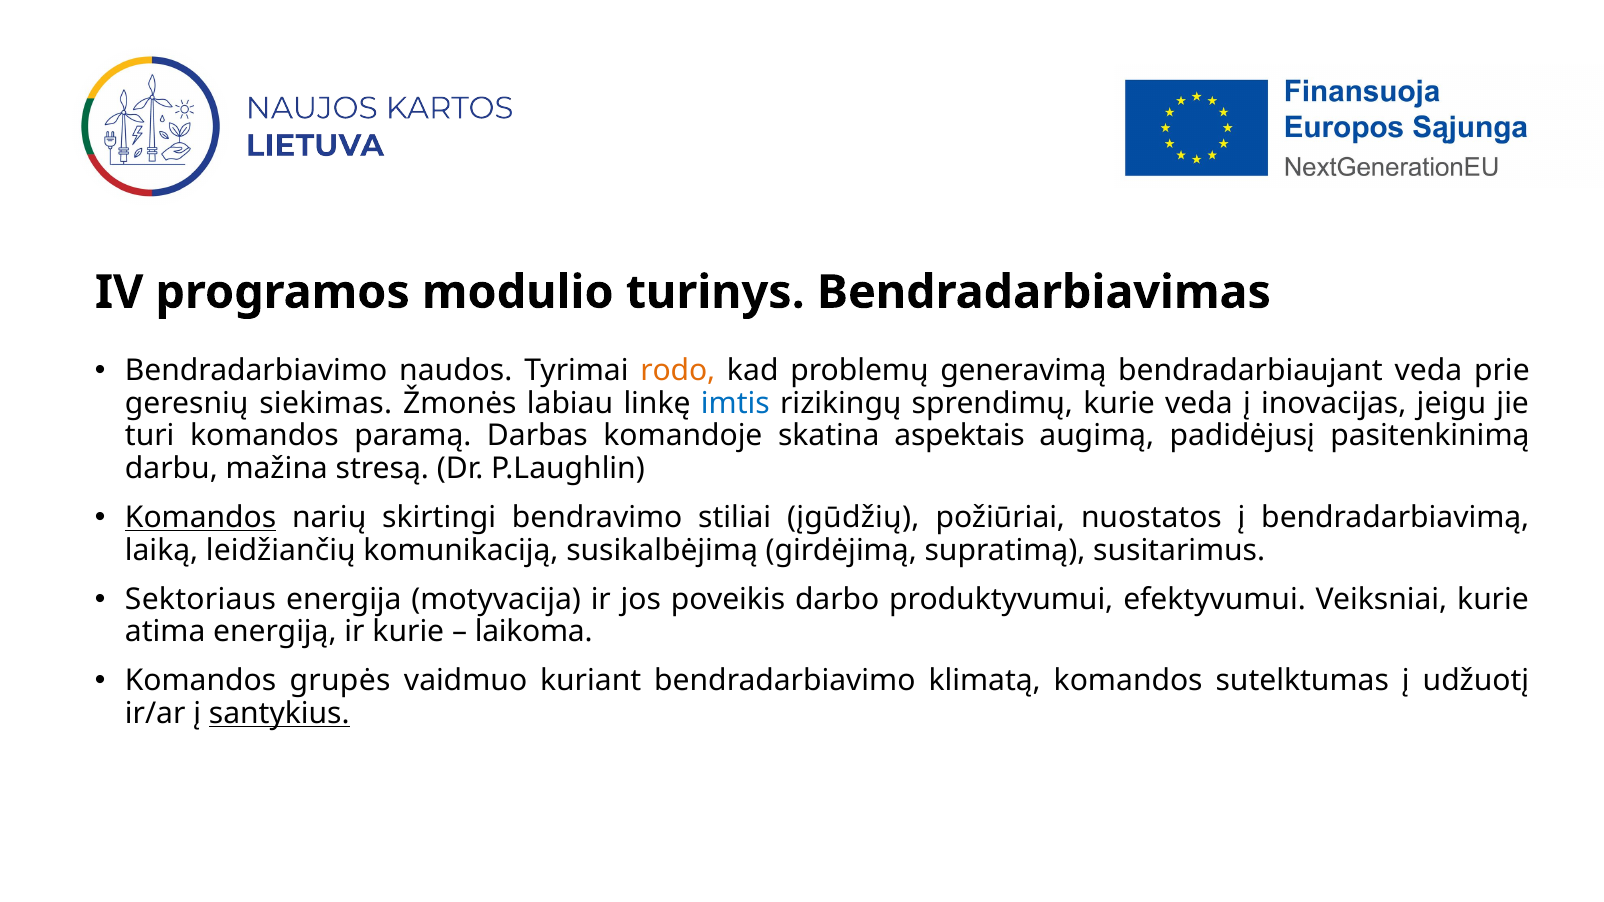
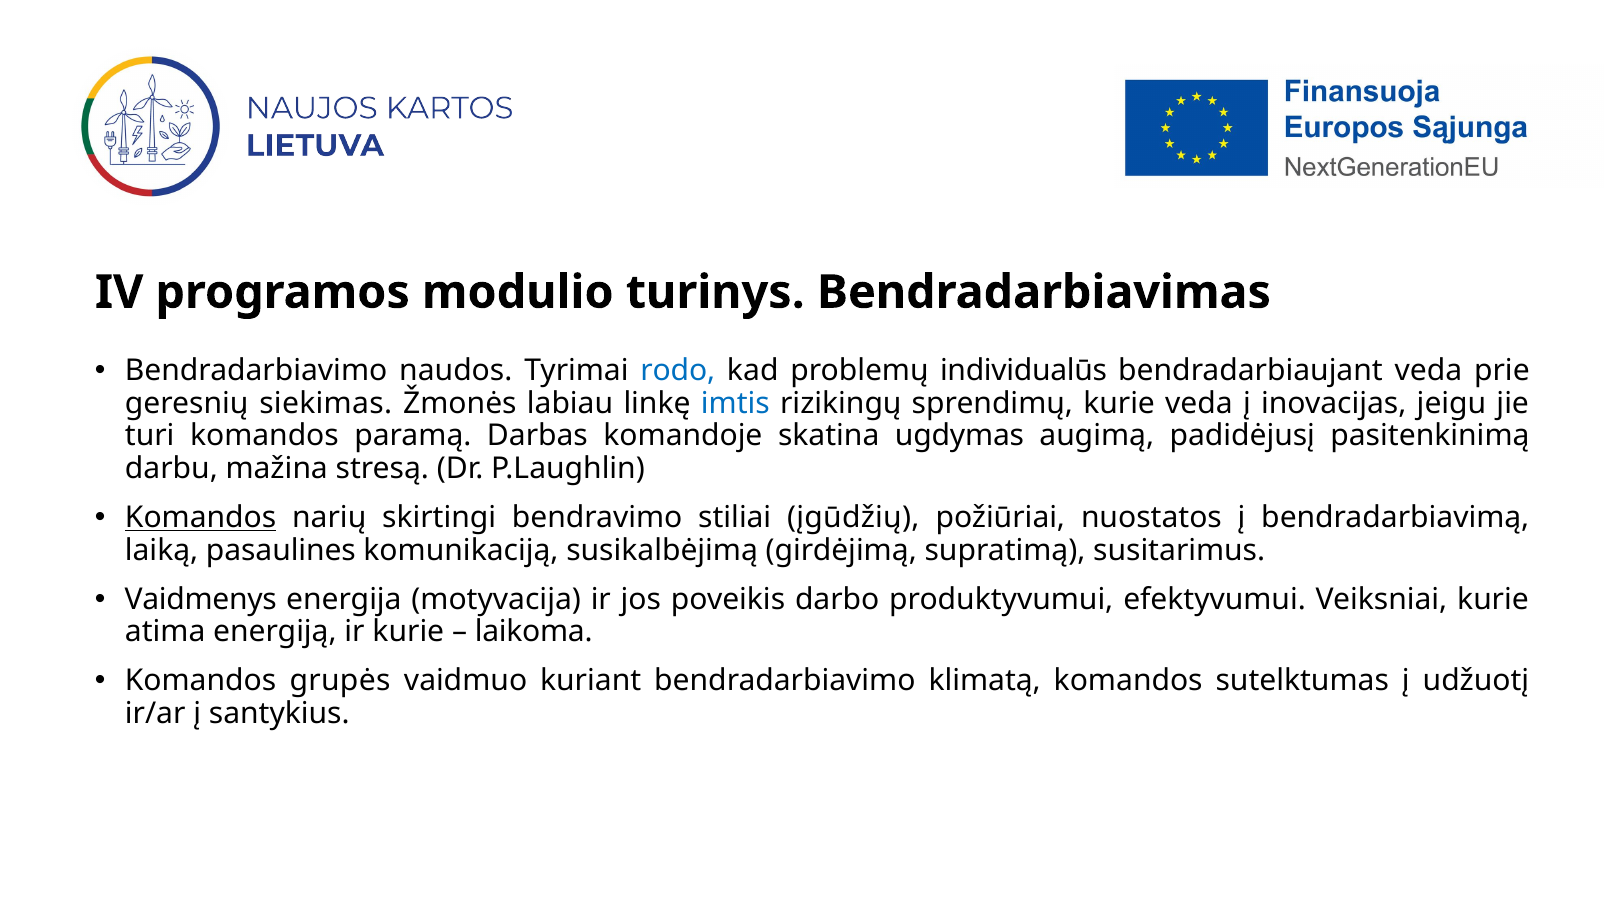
rodo colour: orange -> blue (678, 371)
generavimą: generavimą -> individualūs (1024, 371)
aspektais: aspektais -> ugdymas (960, 436)
leidžiančių: leidžiančių -> pasaulines (281, 550)
Sektoriaus: Sektoriaus -> Vaidmenys (201, 599)
santykius underline: present -> none (279, 714)
